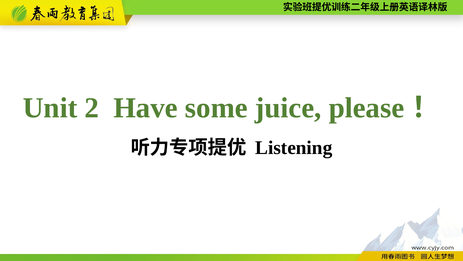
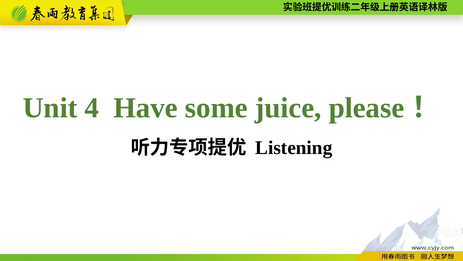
2: 2 -> 4 (92, 108)
